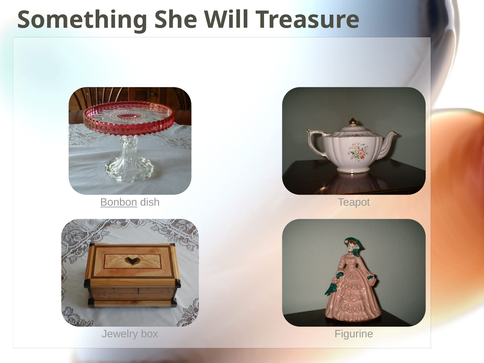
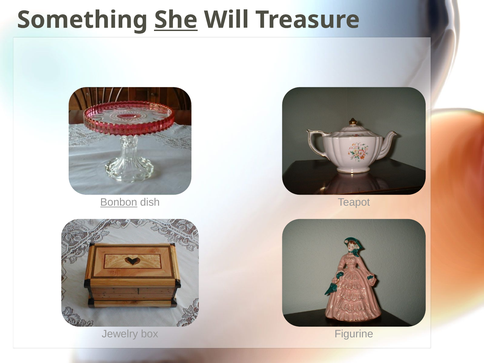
She underline: none -> present (176, 20)
